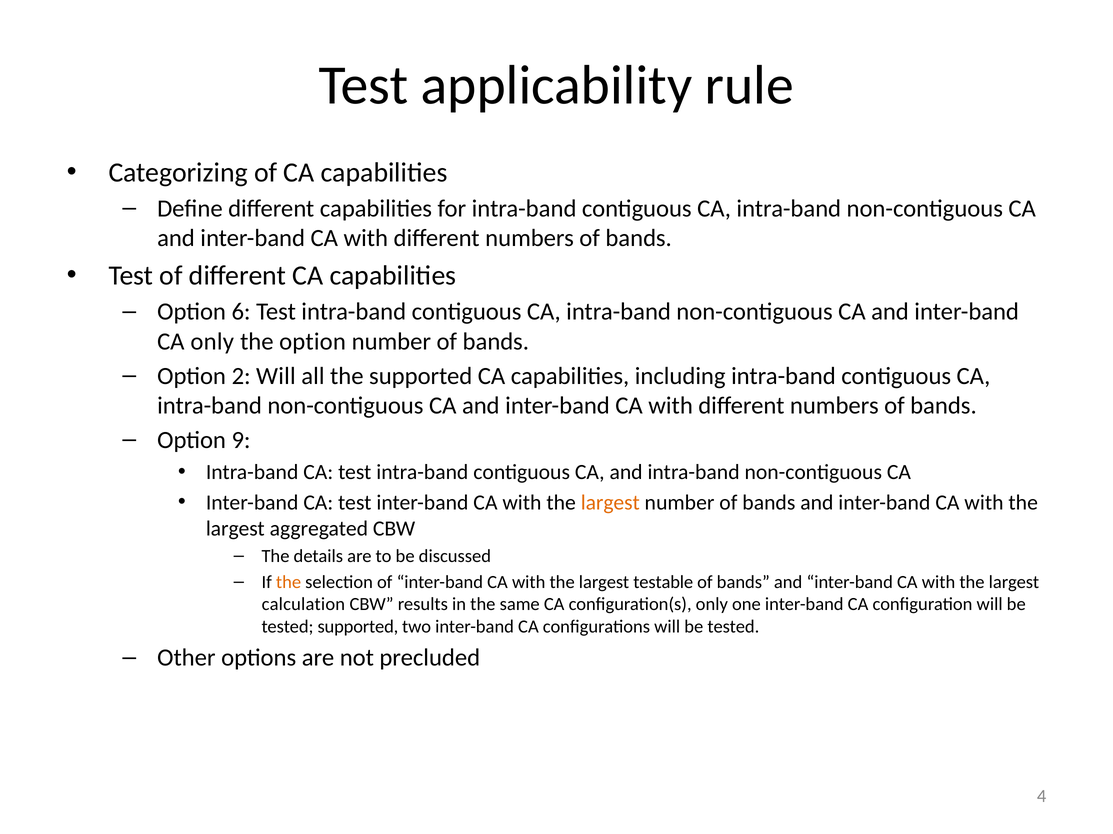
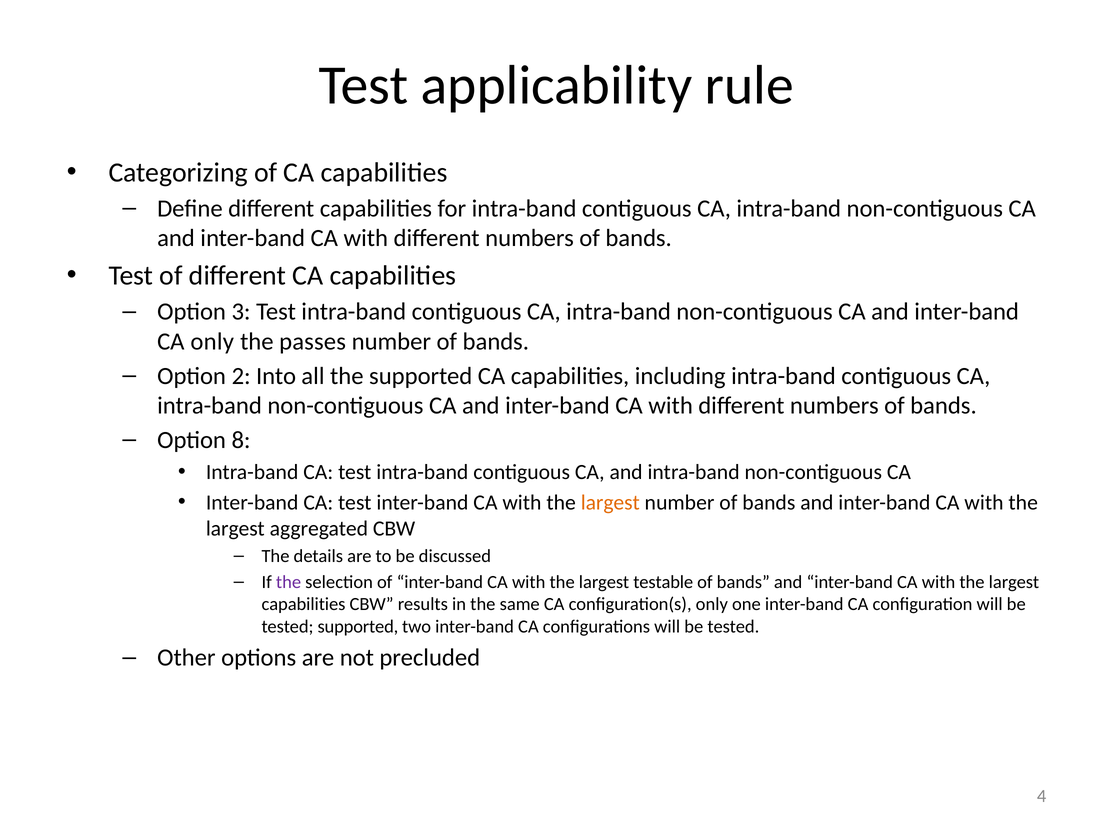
6: 6 -> 3 (241, 312)
the option: option -> passes (313, 342)
2 Will: Will -> Into (276, 376)
9: 9 -> 8 (241, 441)
the colour: orange -> purple (289, 583)
calculation: calculation -> capabilities (303, 605)
